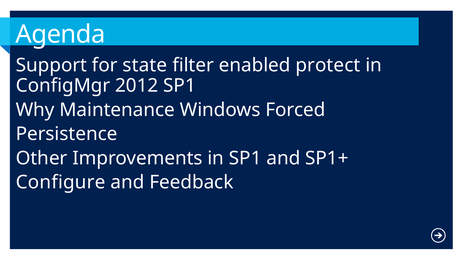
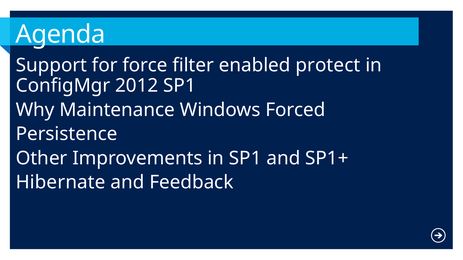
state: state -> force (145, 65)
Configure: Configure -> Hibernate (61, 183)
